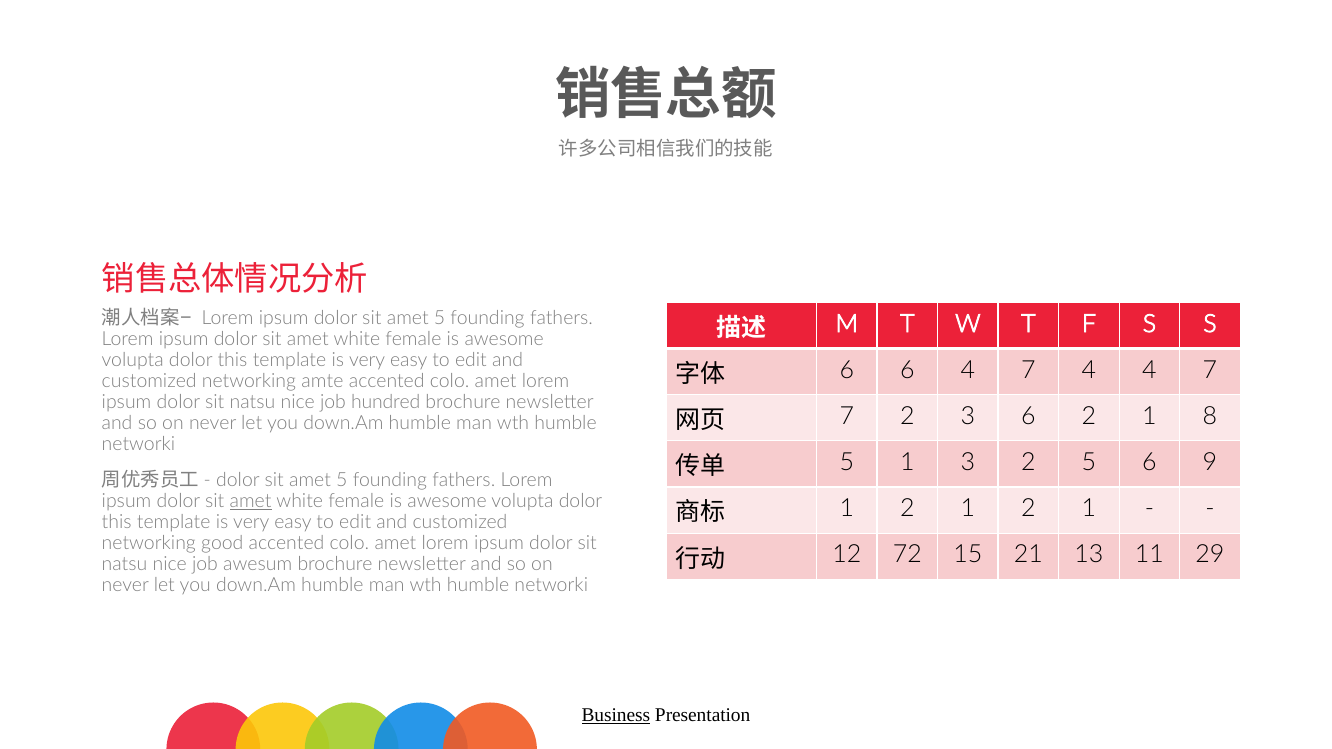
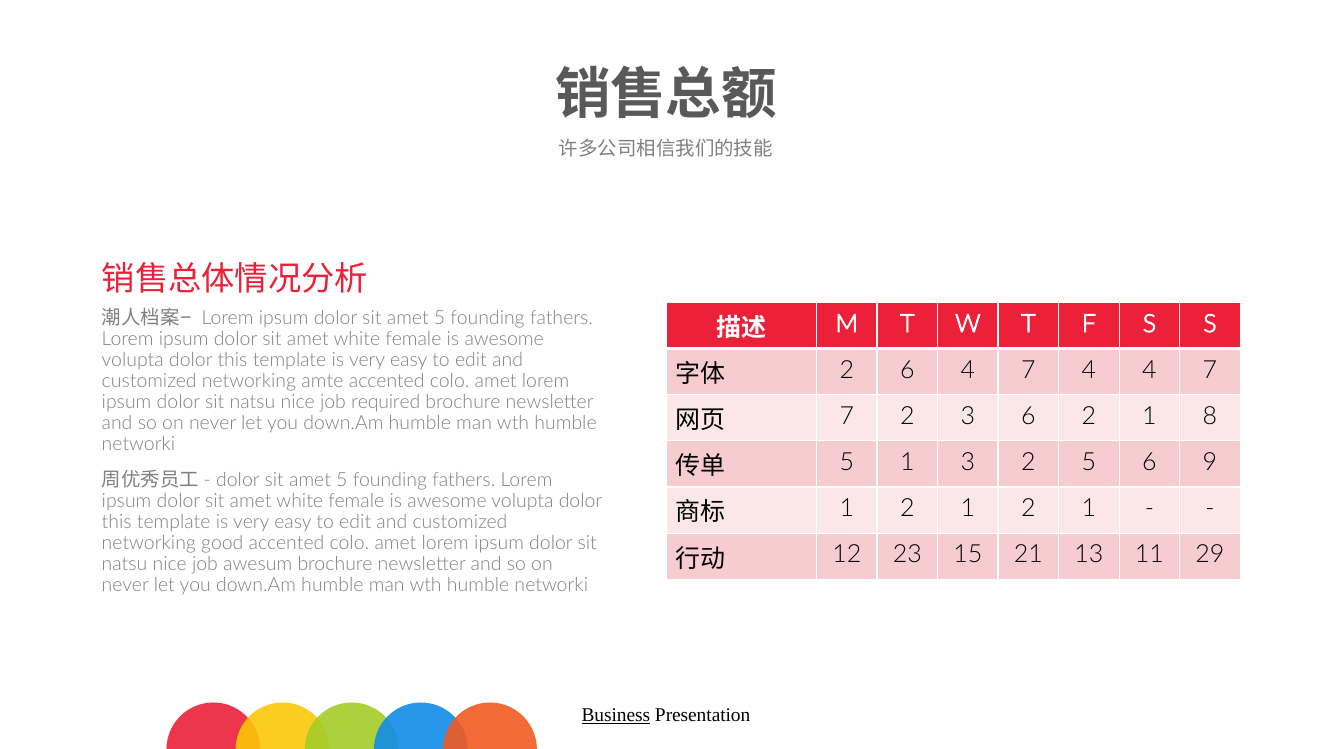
6: 6 -> 2 (847, 370)
hundred: hundred -> required (386, 402)
amet underline: present -> none (251, 501)
72: 72 -> 23 (907, 555)
